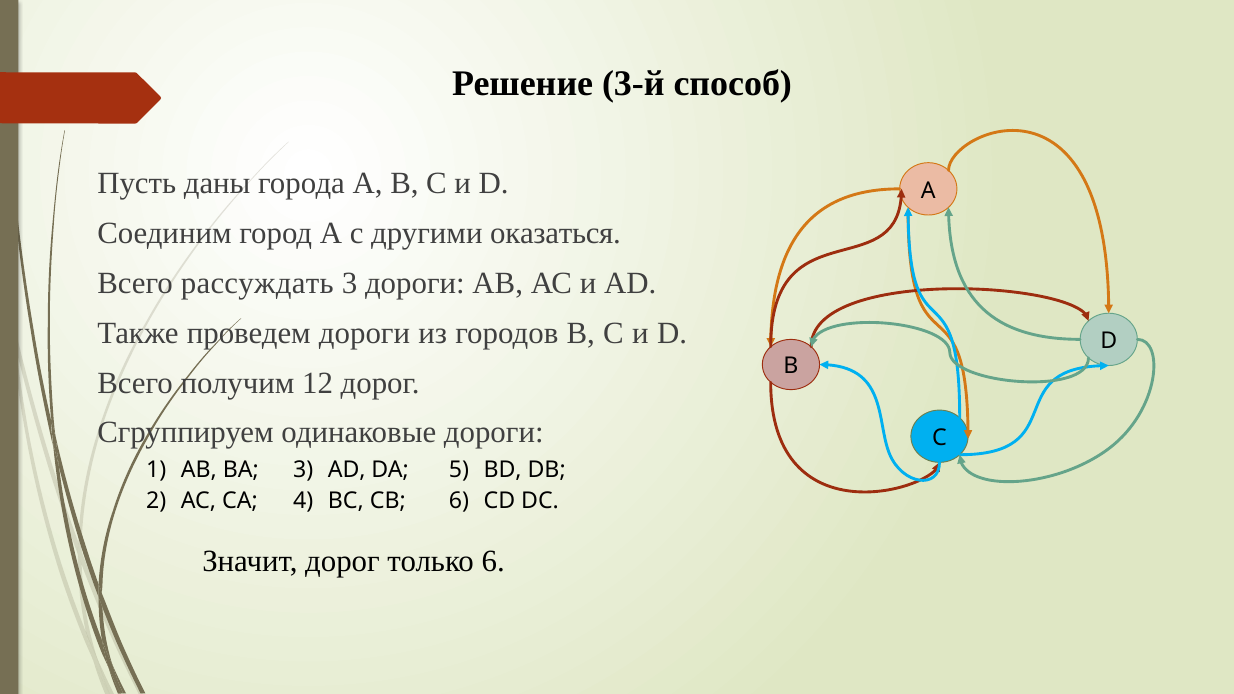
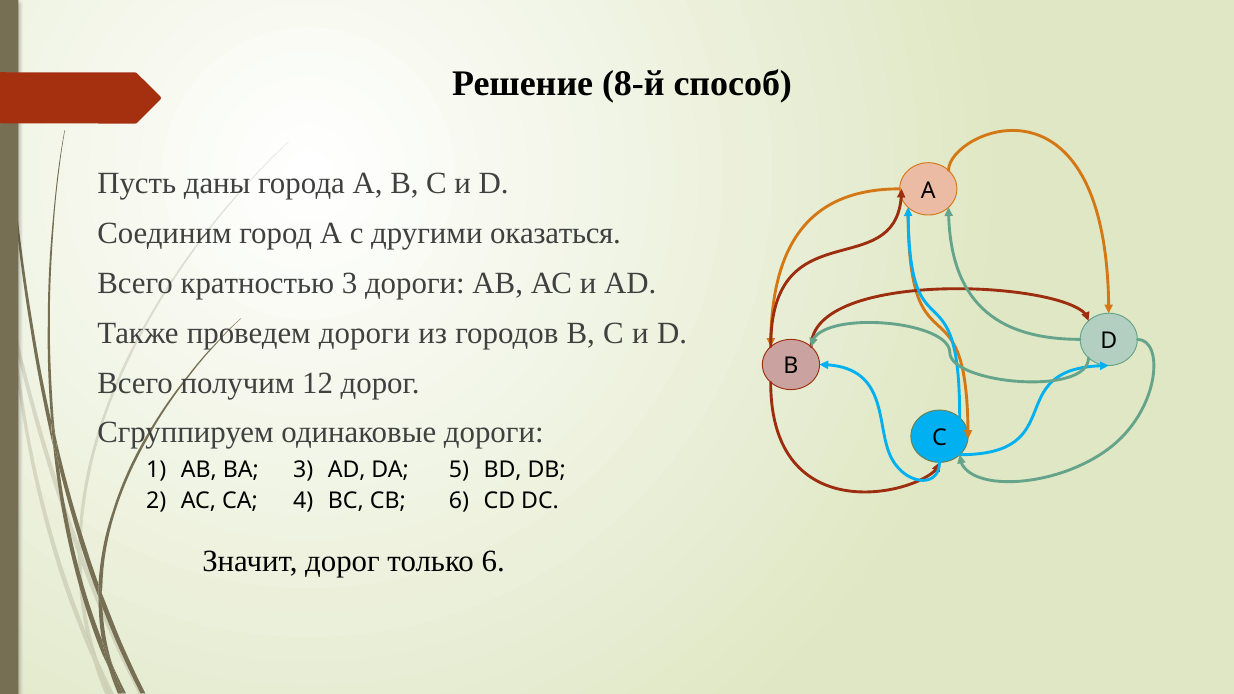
3-й: 3-й -> 8-й (633, 84)
рассуждать: рассуждать -> кратностью (257, 283)
